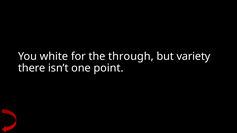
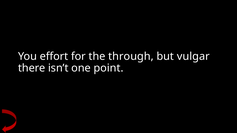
white: white -> effort (54, 56)
variety: variety -> vulgar (193, 56)
